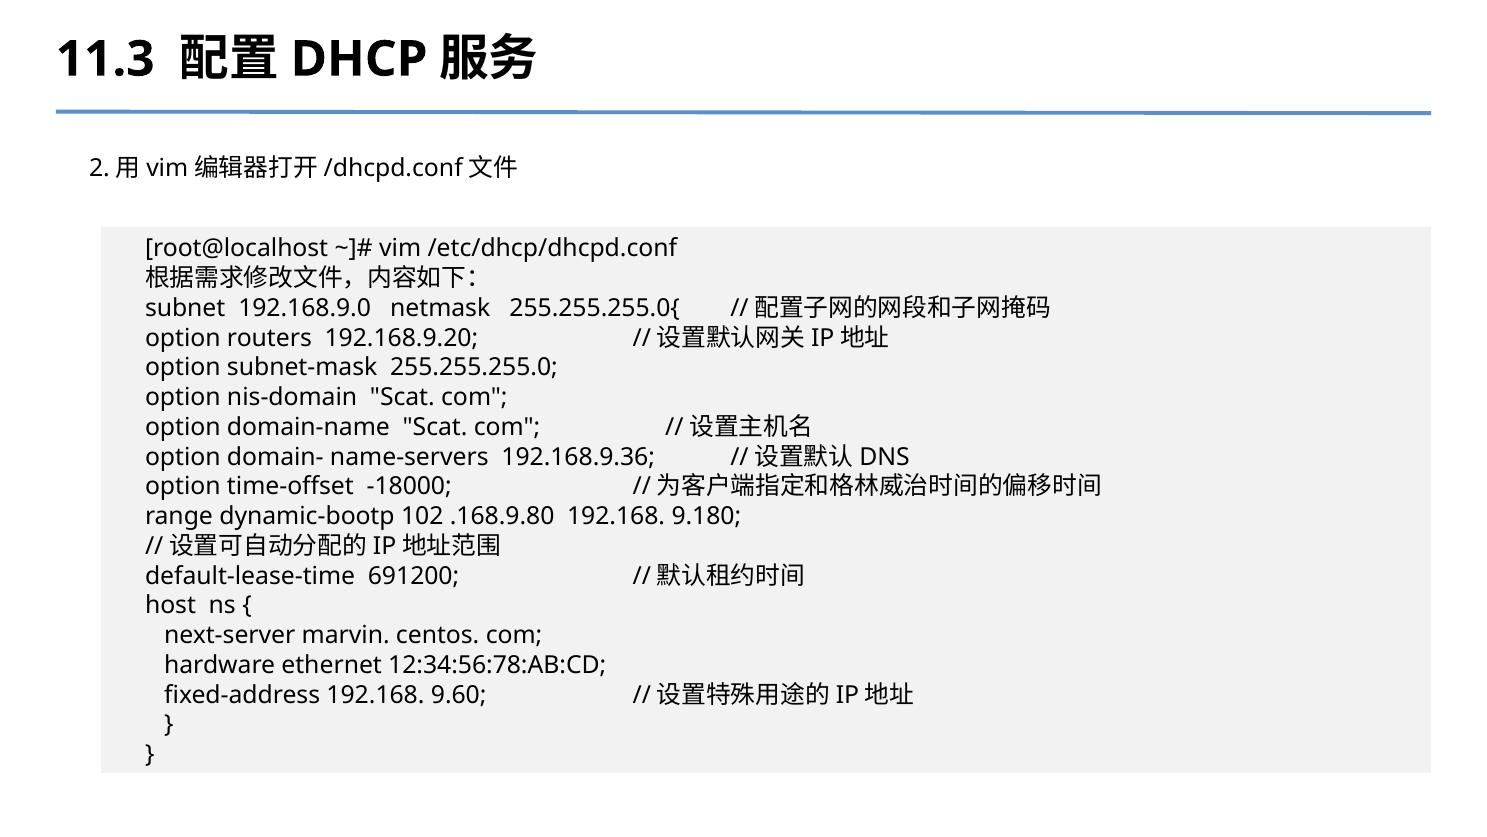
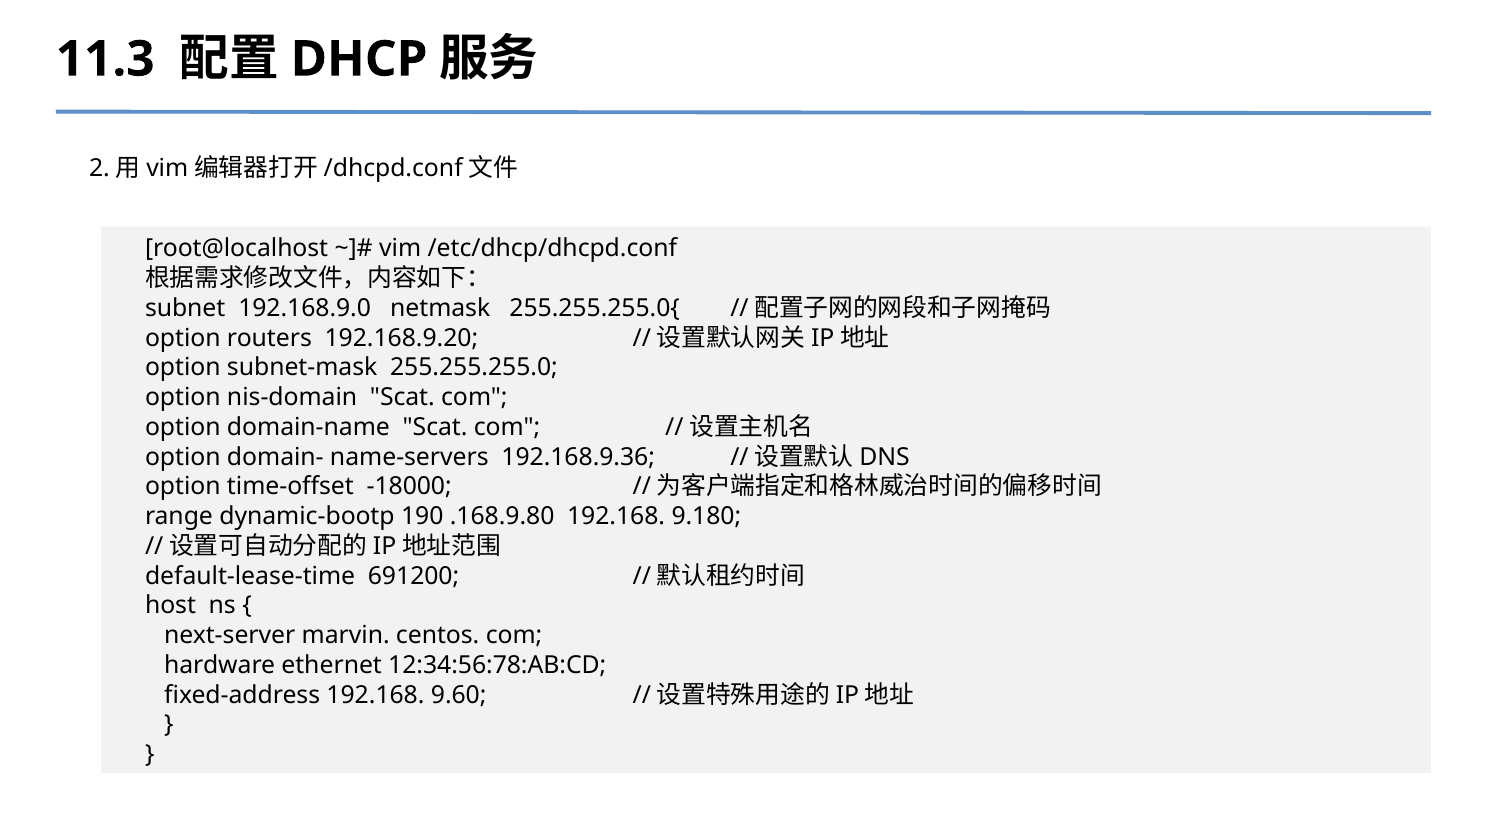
102: 102 -> 190 (422, 516)
